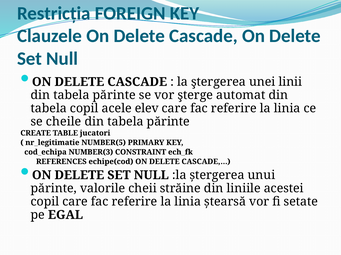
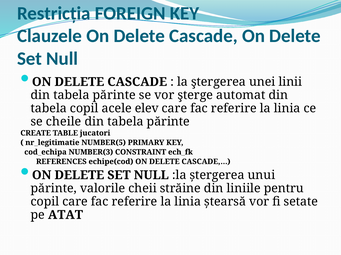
acestei: acestei -> pentru (284, 189)
EGAL: EGAL -> ATAT (65, 215)
